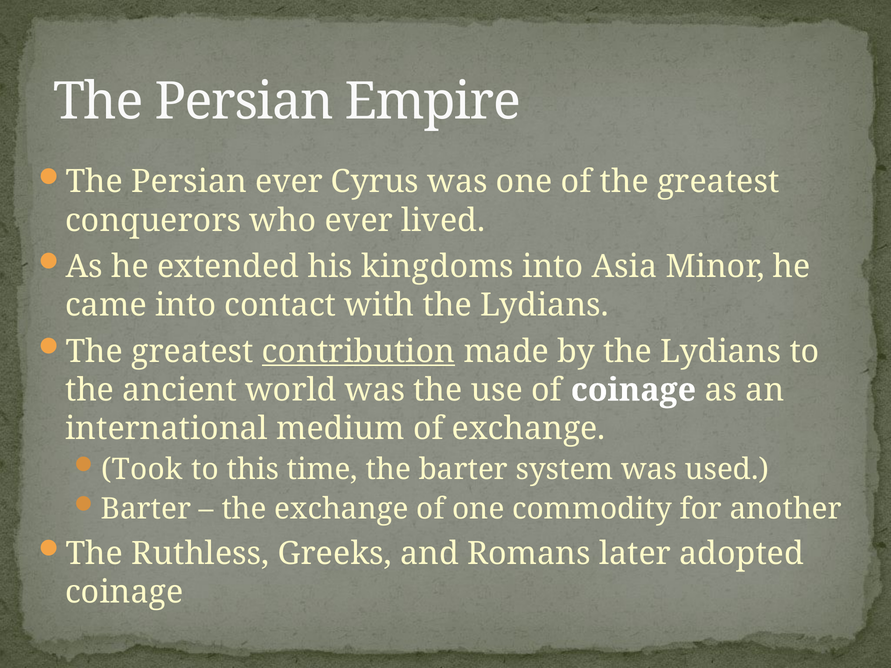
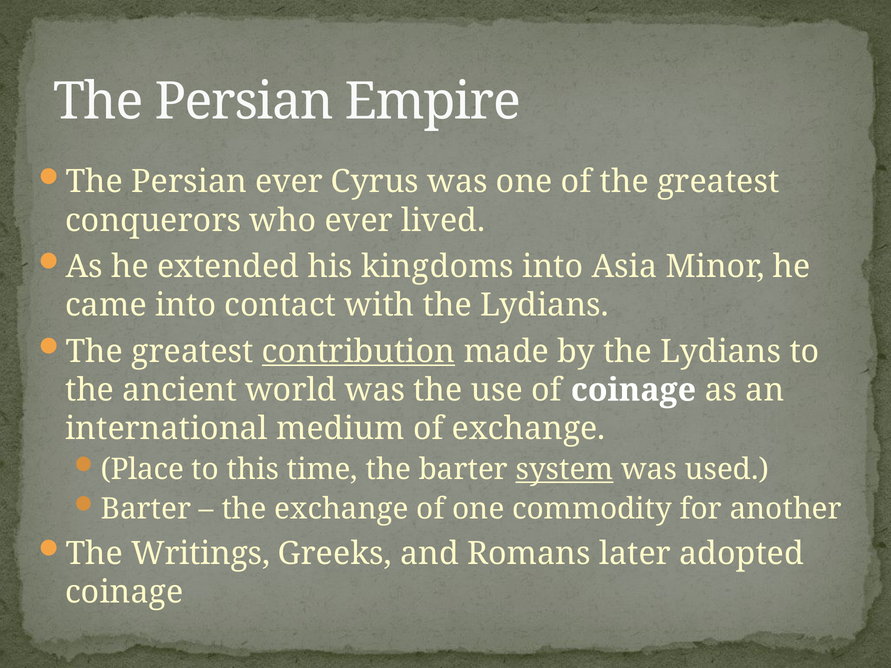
Took: Took -> Place (142, 470)
system underline: none -> present (565, 470)
Ruthless: Ruthless -> Writings (201, 554)
